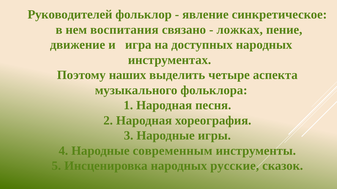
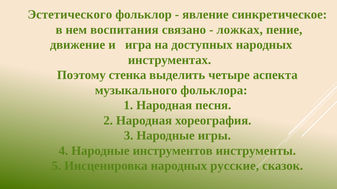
Руководителей: Руководителей -> Эстетического (70, 15)
наших: наших -> стенка (128, 75)
современным: современным -> инструментов (173, 151)
